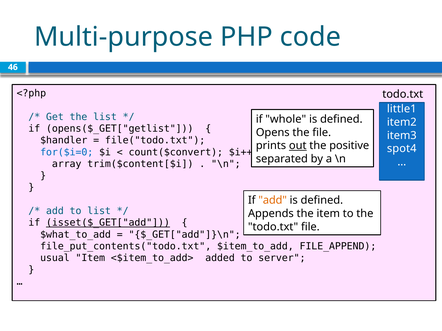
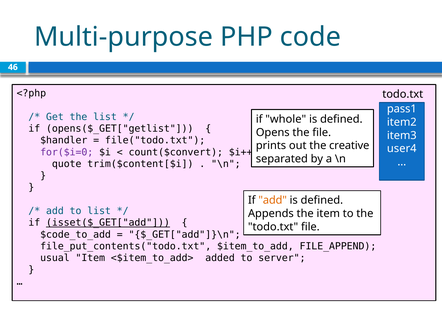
little1: little1 -> pass1 (402, 109)
out underline: present -> none (298, 146)
positive: positive -> creative (349, 146)
spot4: spot4 -> user4 (402, 149)
for($i=0 colour: blue -> purple (67, 152)
array: array -> quote (67, 164)
$what_to_add: $what_to_add -> $code_to_add (76, 235)
